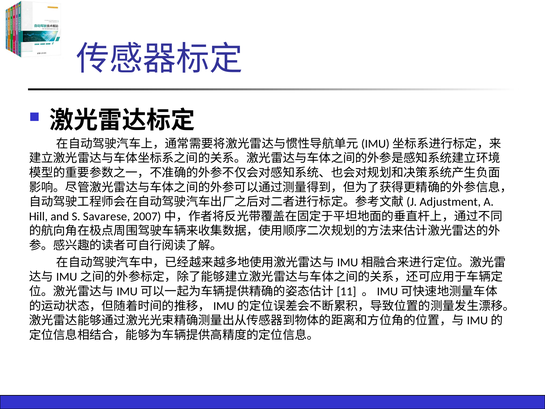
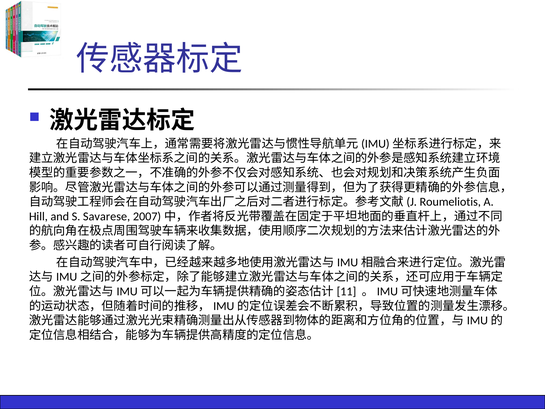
Adjustment: Adjustment -> Roumeliotis (450, 202)
